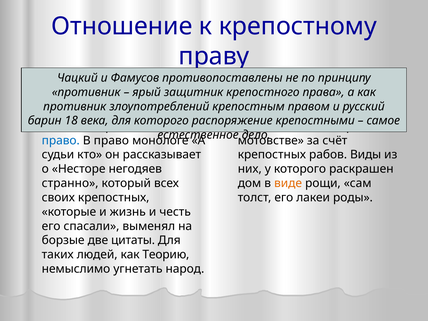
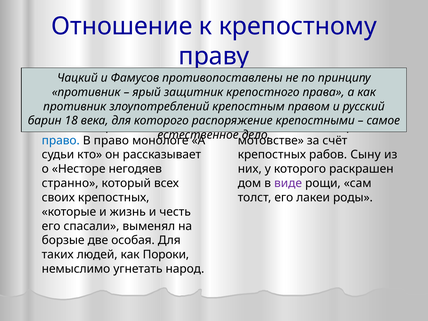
Виды: Виды -> Сыну (366, 155)
виде colour: orange -> purple (288, 183)
цитаты: цитаты -> особая (133, 240)
Теорию: Теорию -> Пороки (166, 255)
